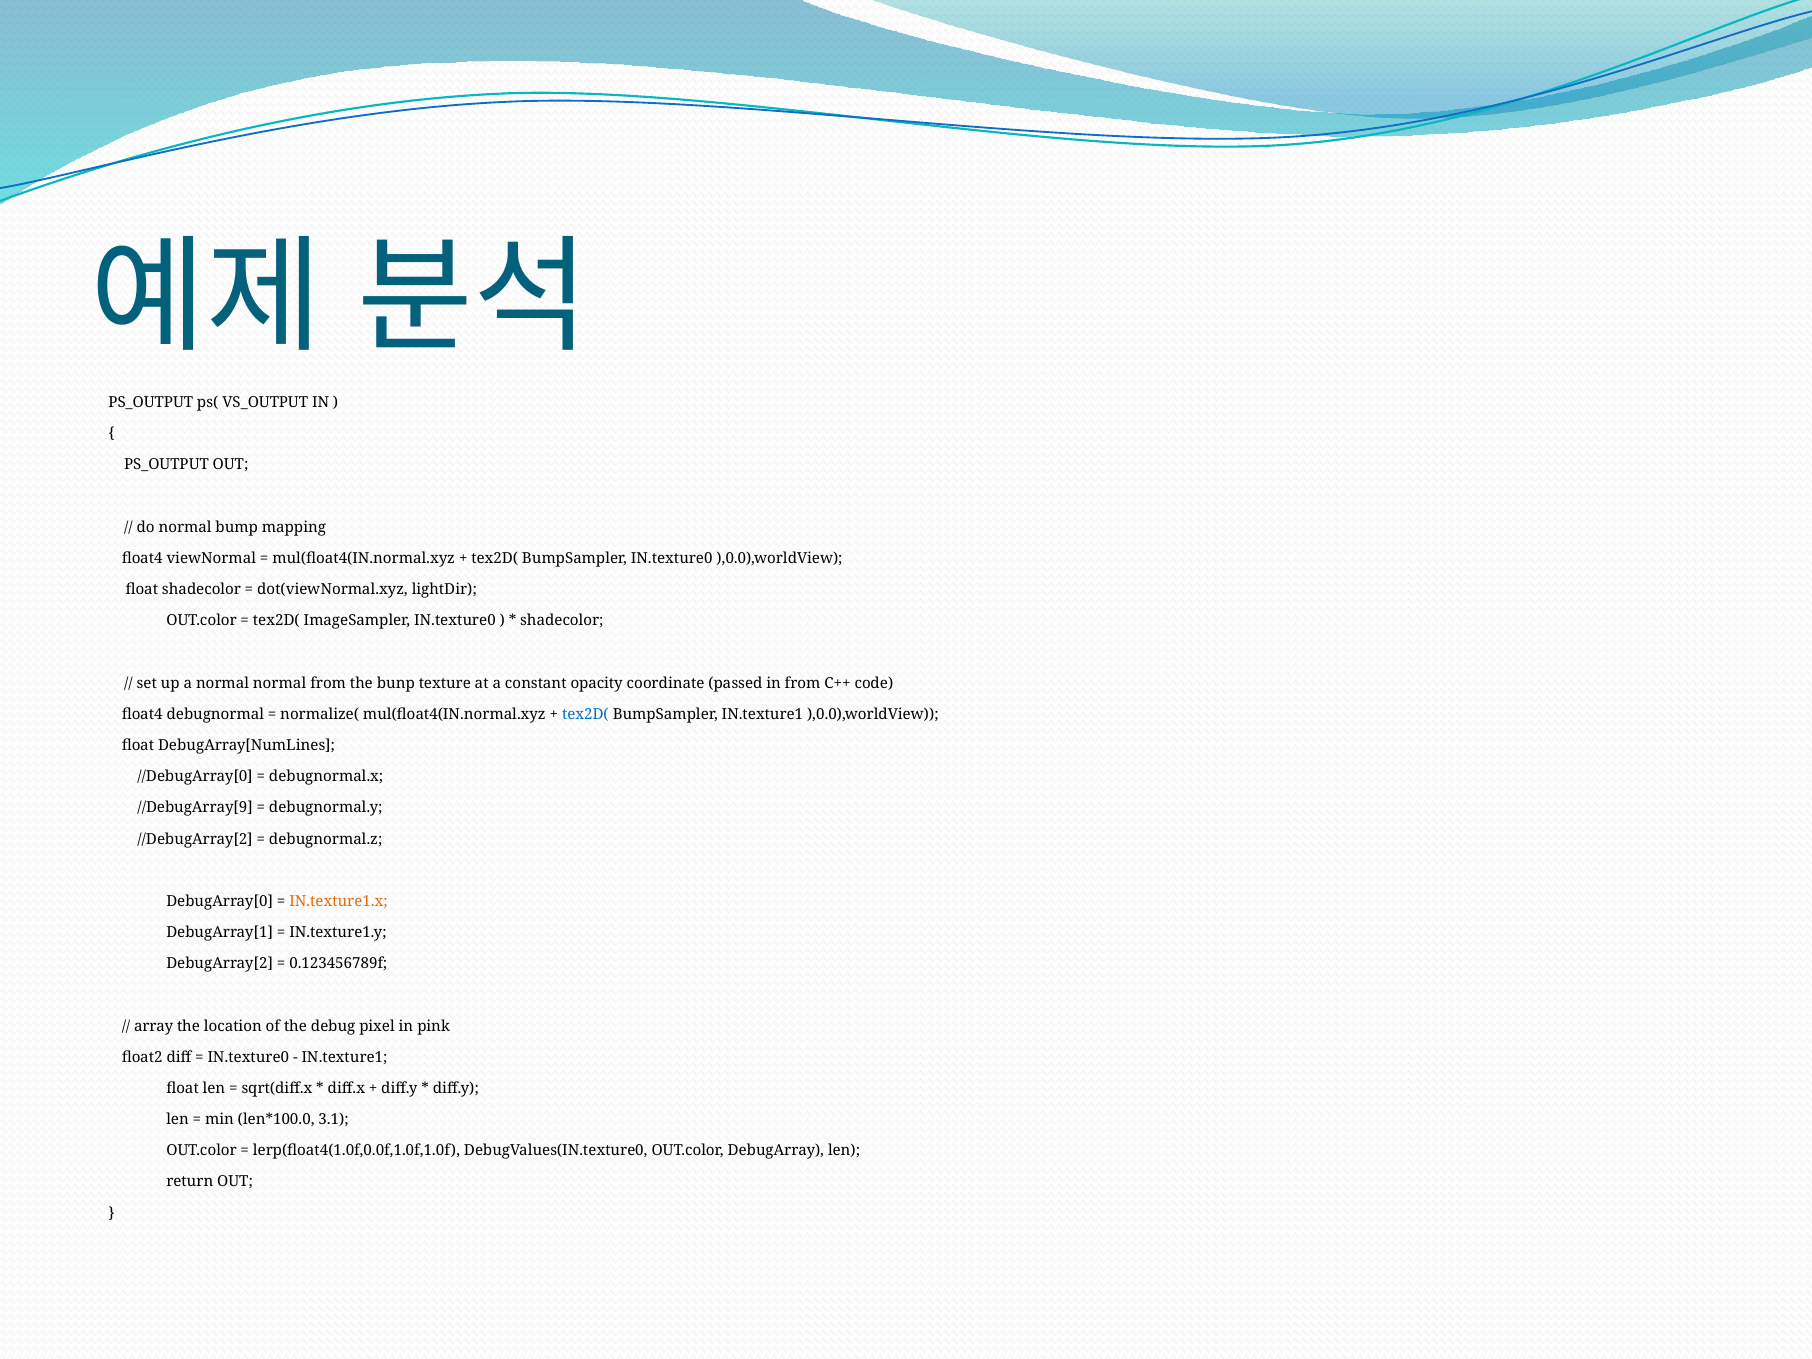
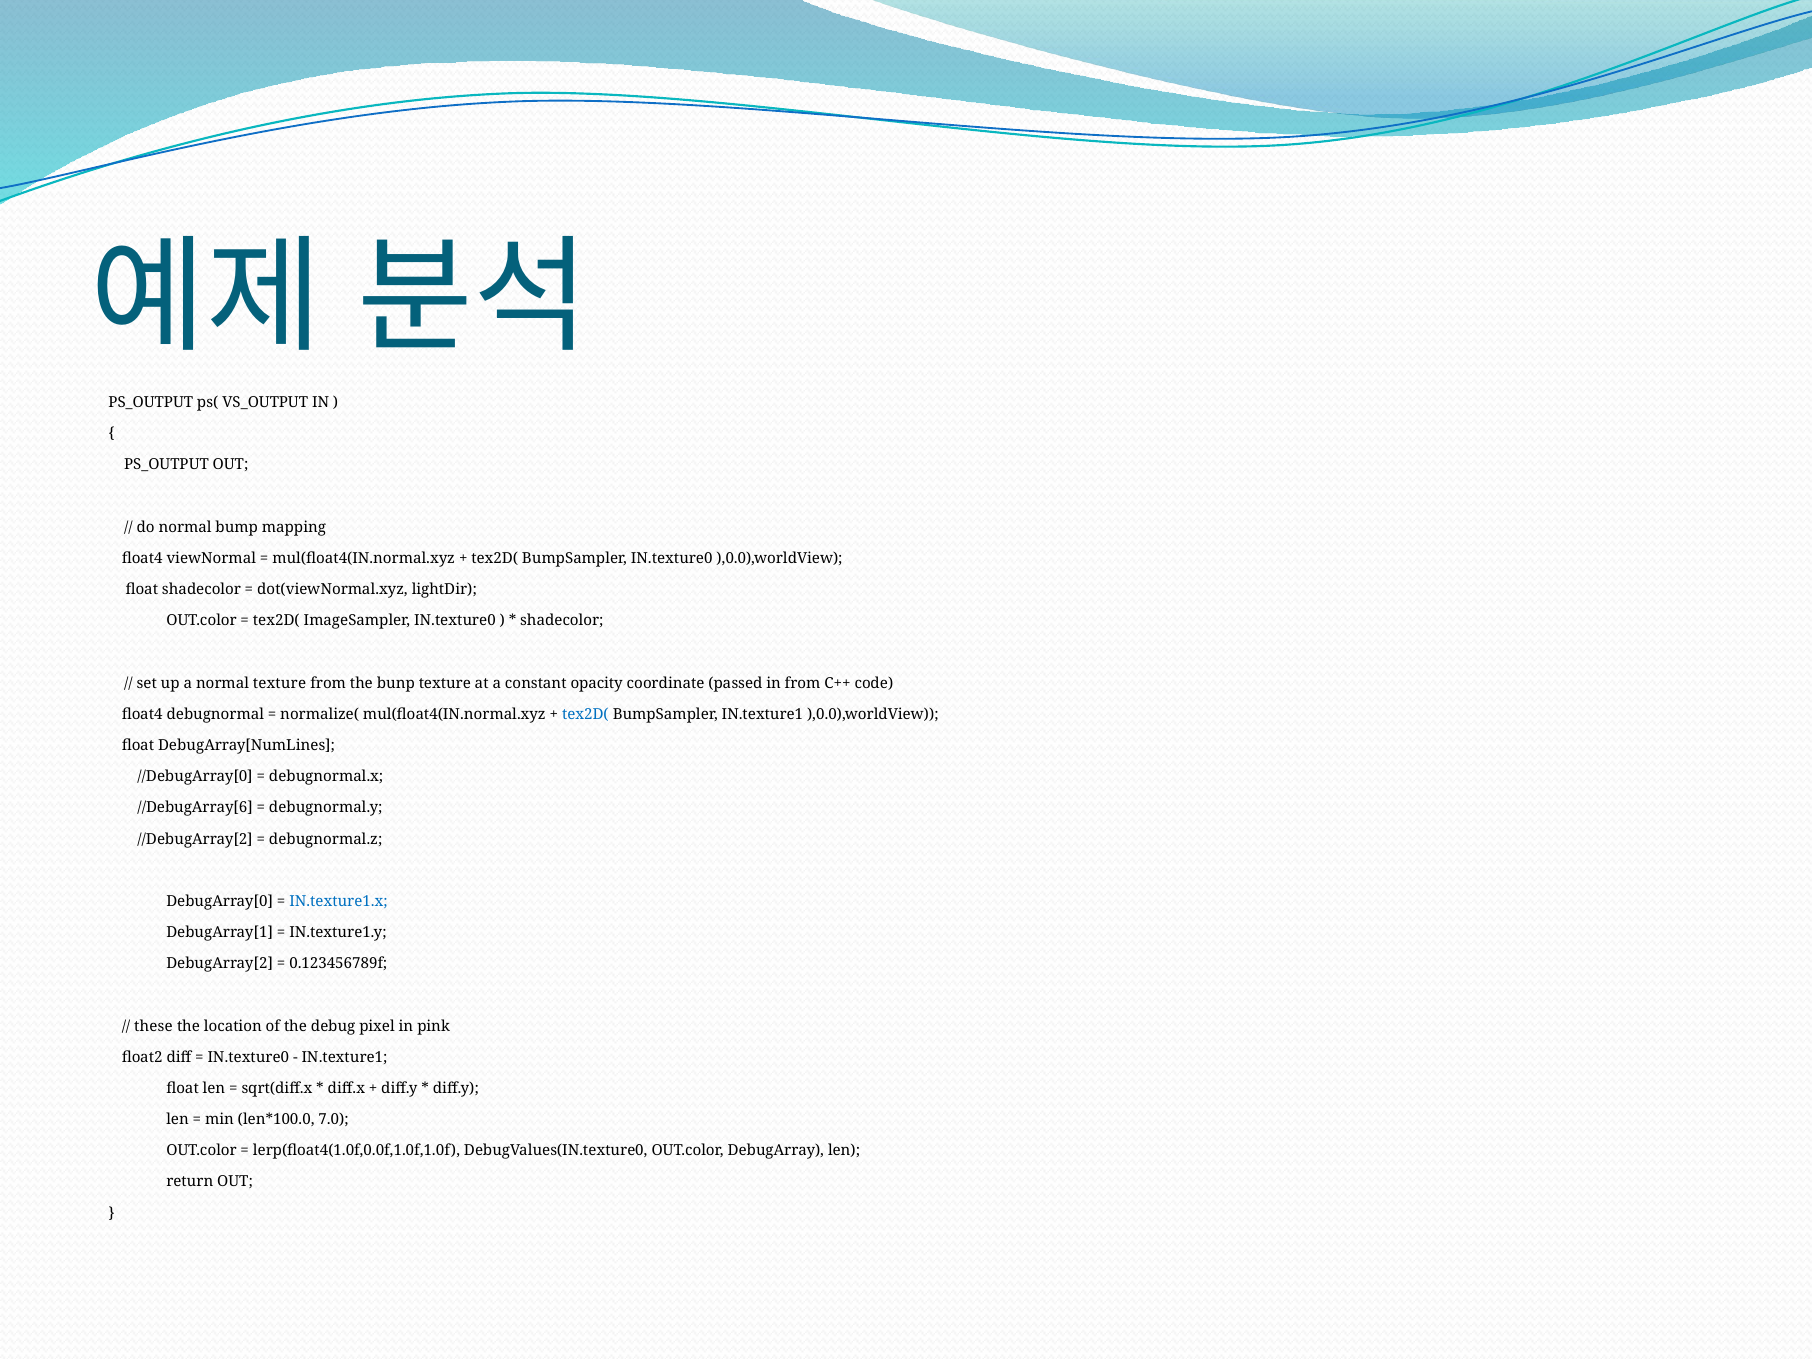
normal normal: normal -> texture (279, 683)
//DebugArray[9: //DebugArray[9 -> //DebugArray[6 (195, 808)
IN.texture1.x colour: orange -> blue (339, 901)
array: array -> these (154, 1026)
3.1: 3.1 -> 7.0 (333, 1120)
